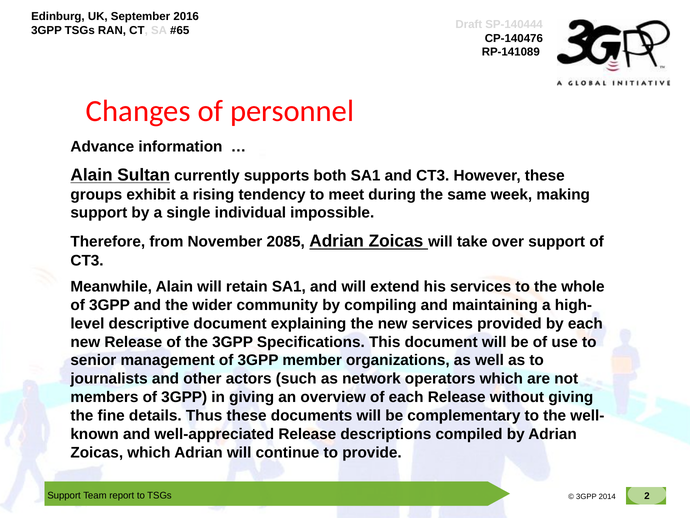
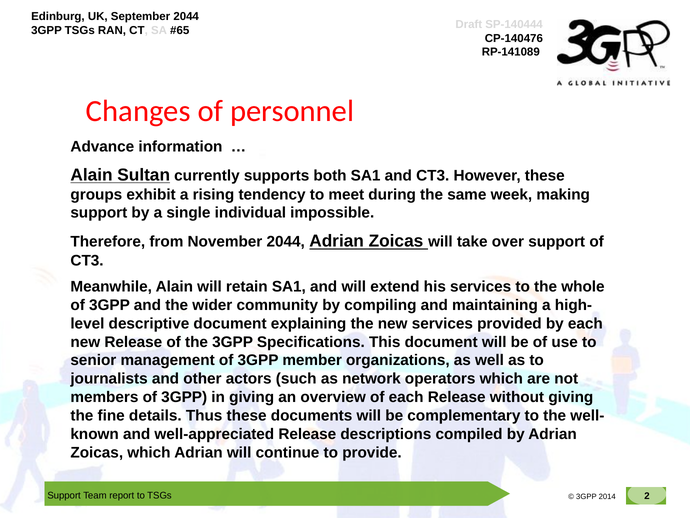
2016: 2016 -> 2044 (186, 17)
November 2085: 2085 -> 2044 (286, 242)
